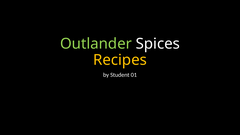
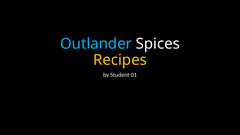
Outlander colour: light green -> light blue (96, 44)
